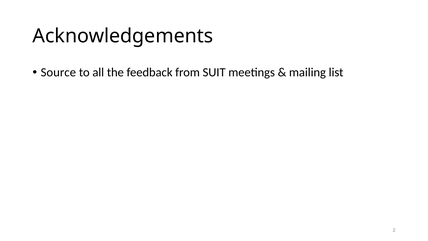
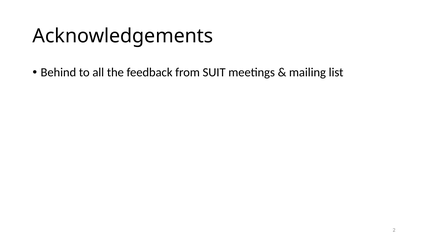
Source: Source -> Behind (58, 72)
